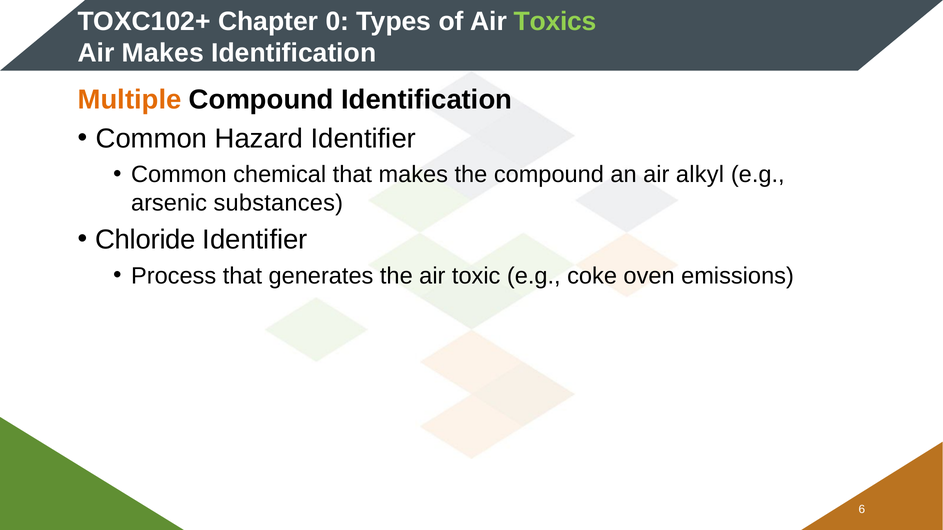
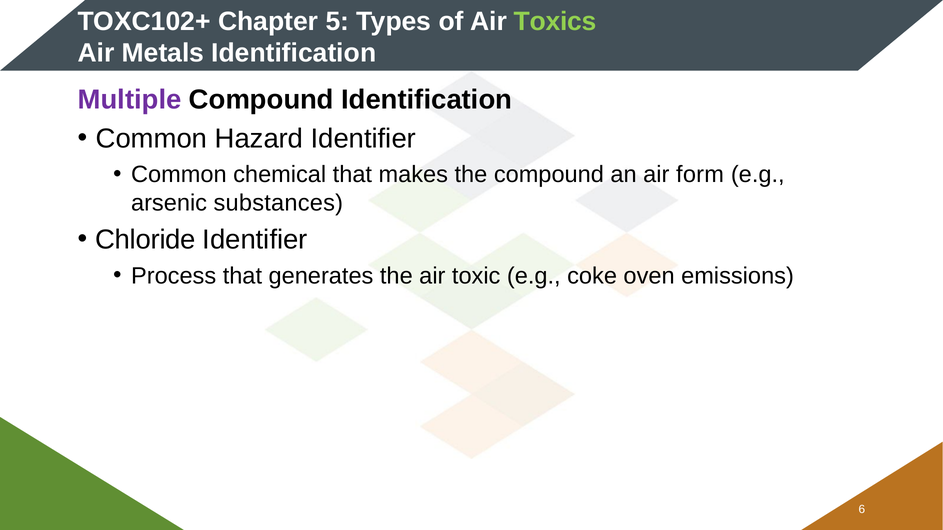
0: 0 -> 5 (337, 21)
Air Makes: Makes -> Metals (163, 53)
Multiple colour: orange -> purple (130, 100)
alkyl: alkyl -> form (700, 175)
